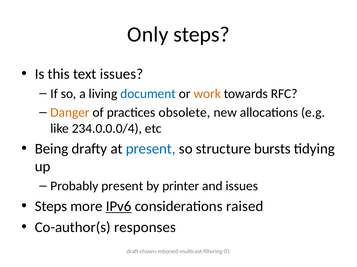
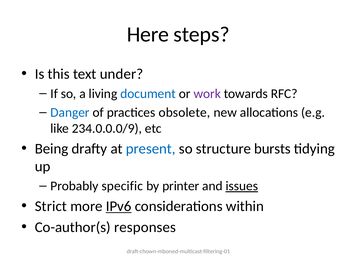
Only: Only -> Here (148, 35)
text issues: issues -> under (121, 74)
work colour: orange -> purple (207, 94)
Danger colour: orange -> blue (70, 113)
234.0.0.0/4: 234.0.0.0/4 -> 234.0.0.0/9 (107, 129)
Probably present: present -> specific (122, 187)
issues underline: none -> present (242, 187)
Steps: Steps -> Strict (51, 207)
raised: raised -> within (245, 207)
